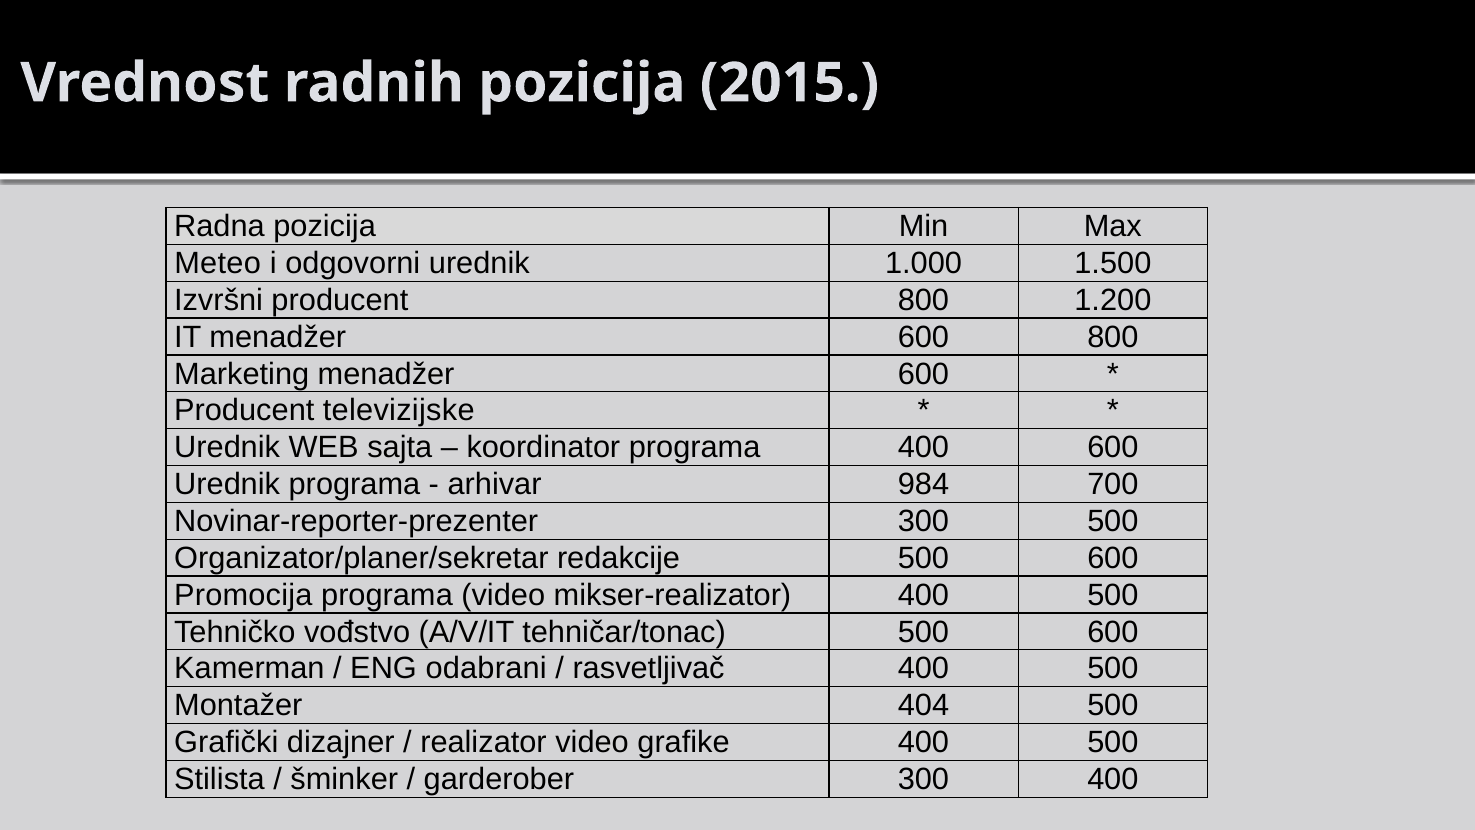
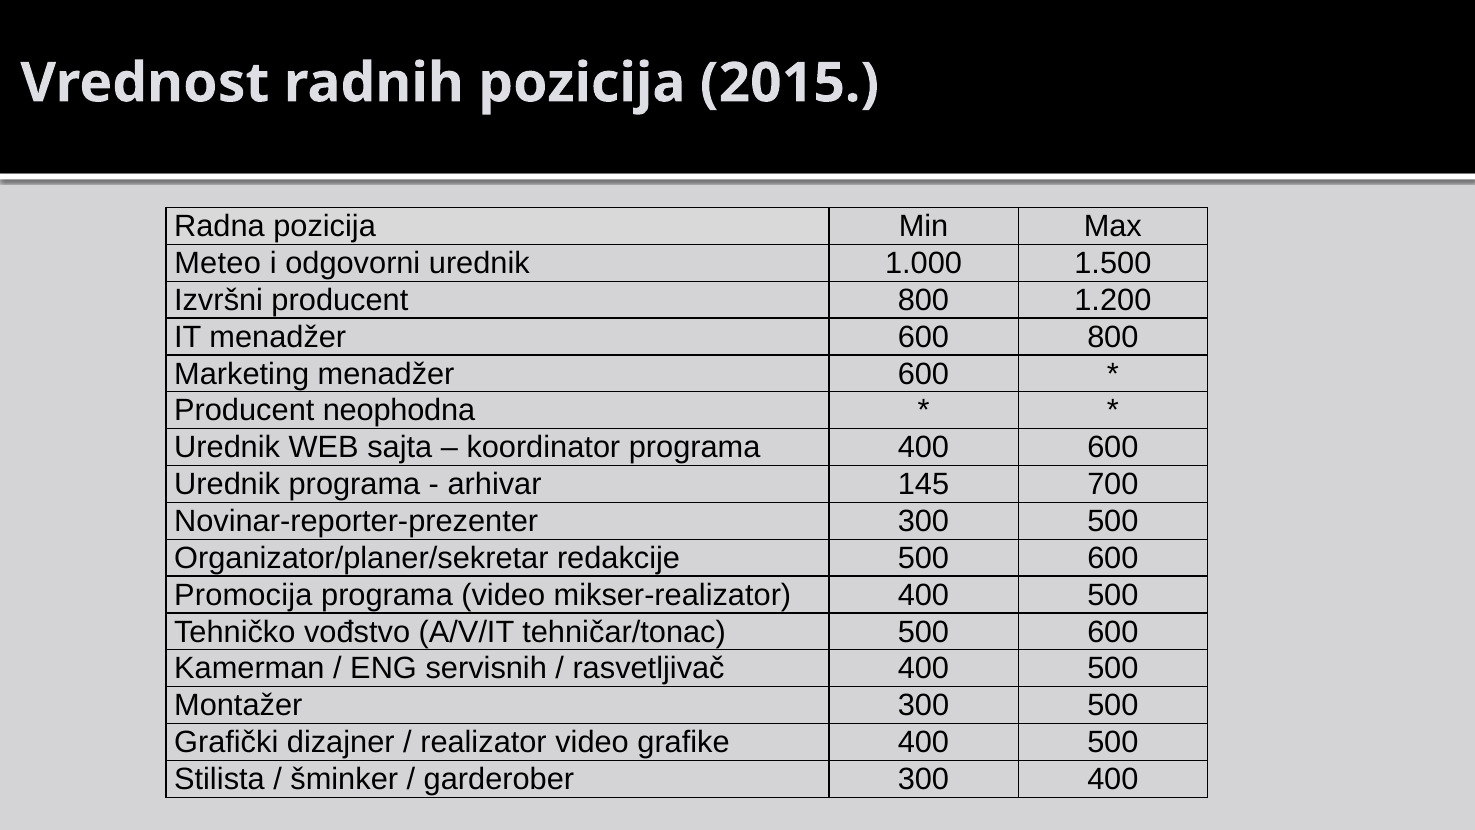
televizijske: televizijske -> neophodna (399, 411)
984: 984 -> 145 (924, 484)
odabrani: odabrani -> servisnih (486, 669)
Montažer 404: 404 -> 300 (924, 705)
